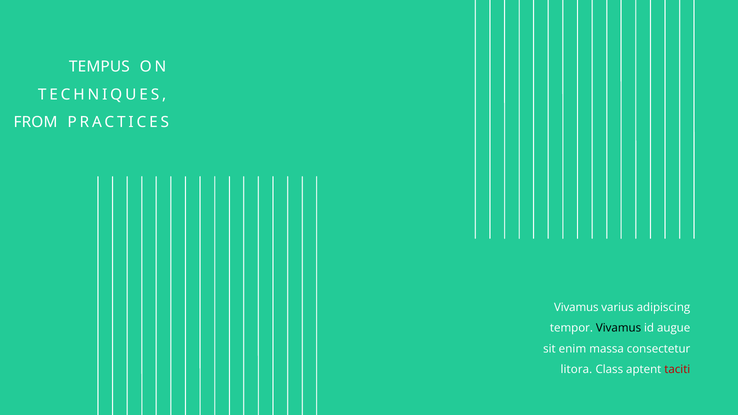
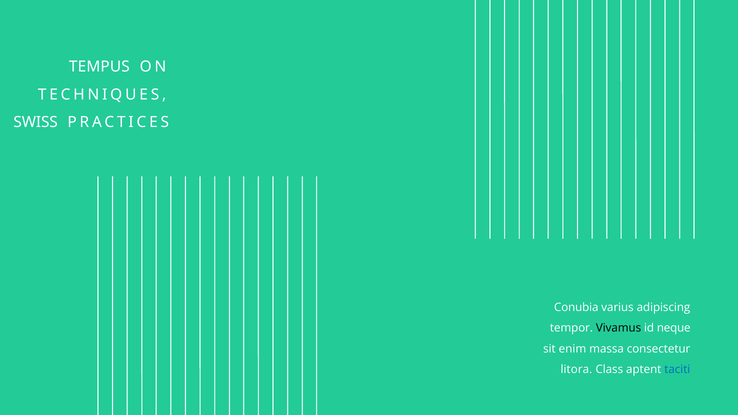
FROM: FROM -> SWISS (36, 122)
Vivamus: Vivamus -> Conubia (576, 307)
augue: augue -> neque (674, 328)
taciti colour: red -> blue (677, 370)
